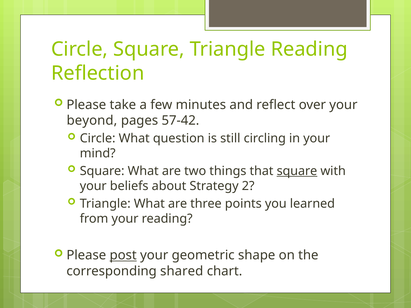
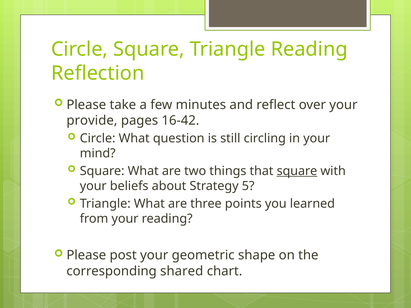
beyond: beyond -> provide (92, 121)
57-42: 57-42 -> 16-42 (180, 121)
2: 2 -> 5 (248, 186)
post underline: present -> none (123, 255)
